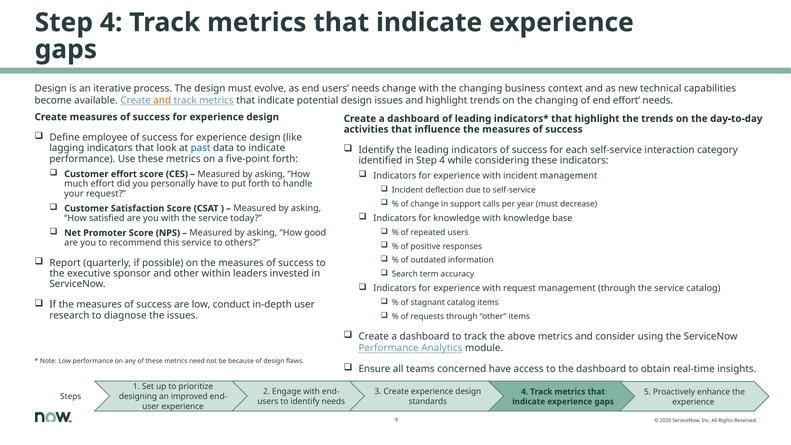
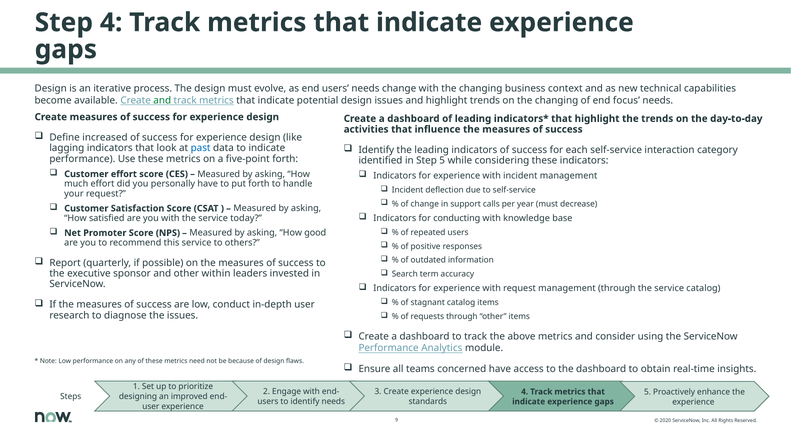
and colour: orange -> green (162, 100)
end effort: effort -> focus (626, 100)
employee: employee -> increased (105, 138)
in Step 4: 4 -> 5 (442, 161)
for knowledge: knowledge -> conducting (457, 218)
